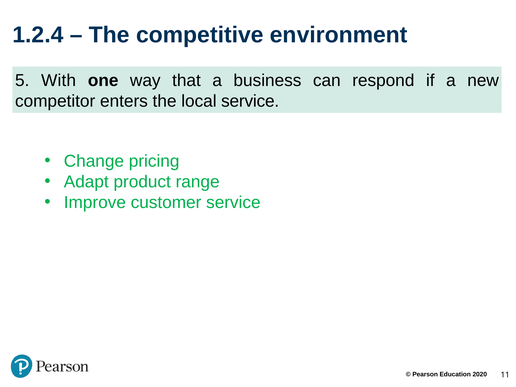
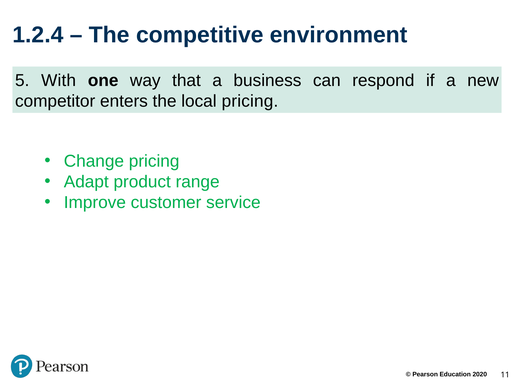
local service: service -> pricing (250, 101)
